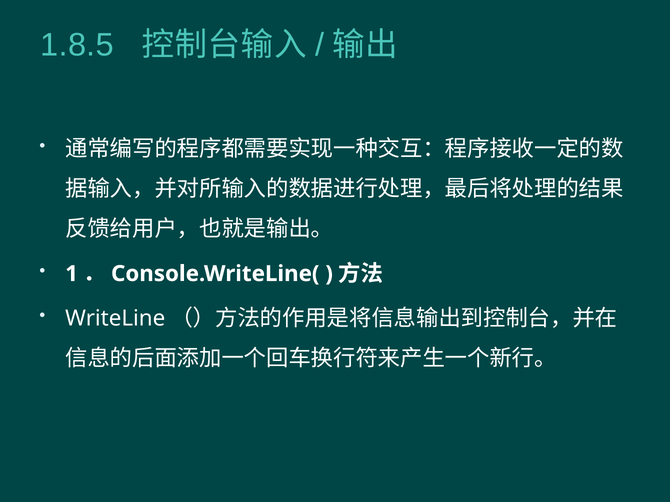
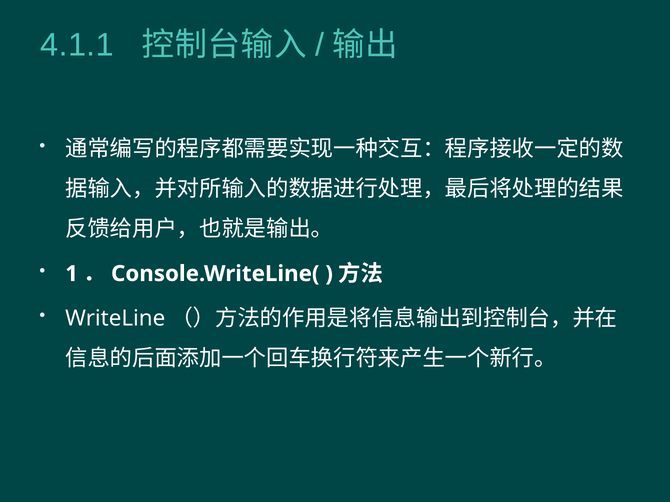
1.8.5: 1.8.5 -> 4.1.1 (77, 45)
